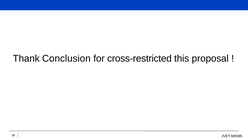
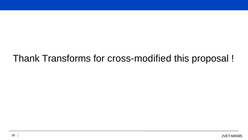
Conclusion: Conclusion -> Transforms (66, 58)
cross-restricted: cross-restricted -> cross-modified (139, 58)
